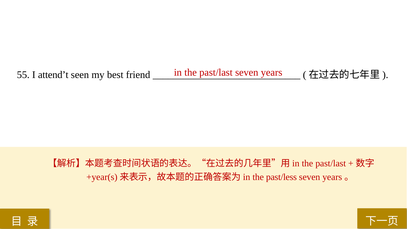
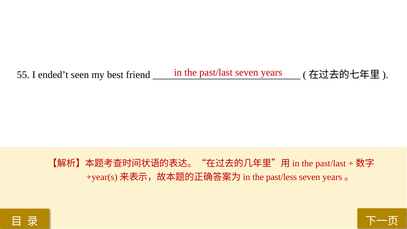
attend’t: attend’t -> ended’t (53, 75)
